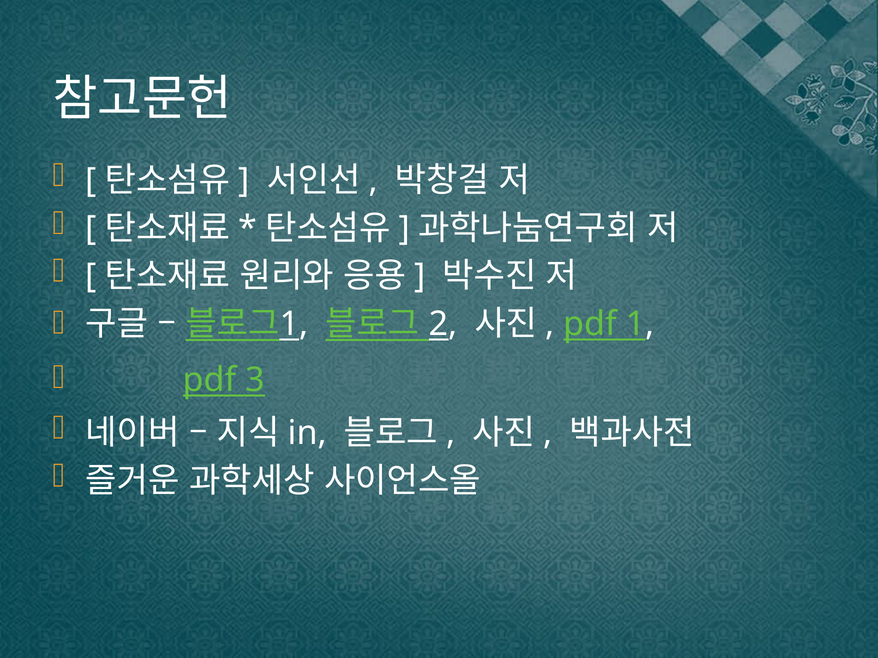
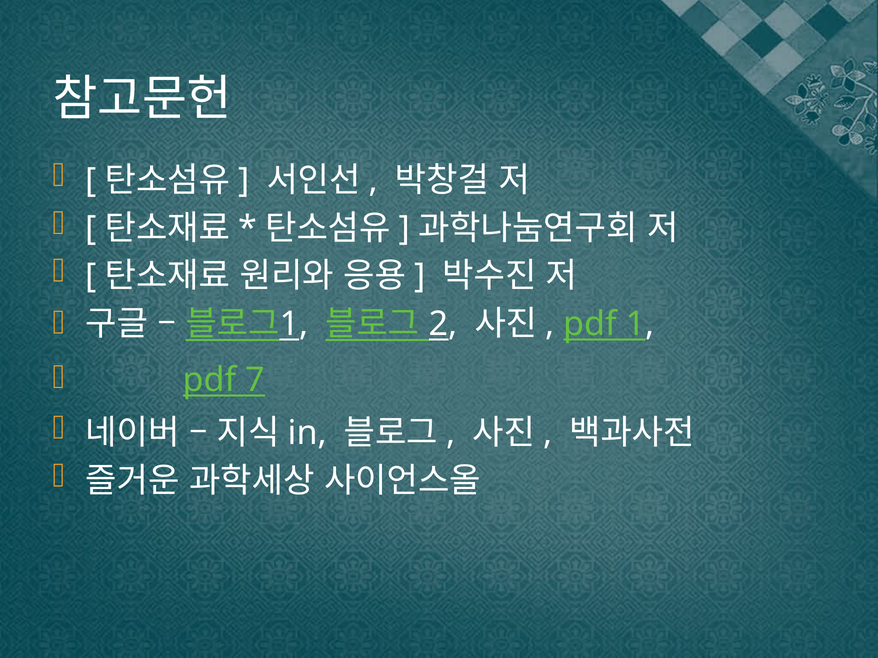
3: 3 -> 7 (255, 380)
